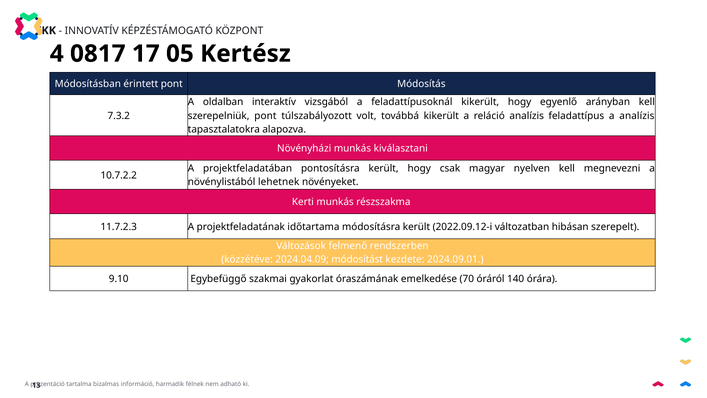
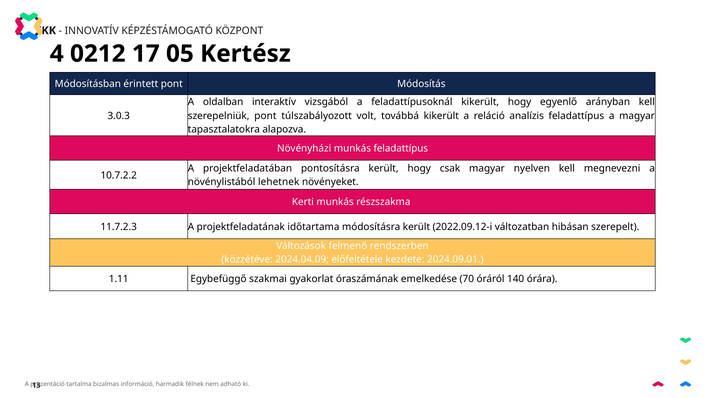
0817: 0817 -> 0212 (98, 54)
7.3.2: 7.3.2 -> 3.0.3 (119, 116)
a analízis: analízis -> magyar (637, 116)
munkás kiválasztani: kiválasztani -> feladattípus (401, 148)
módosítást: módosítást -> előfeltétele (357, 259)
9.10: 9.10 -> 1.11 (119, 279)
